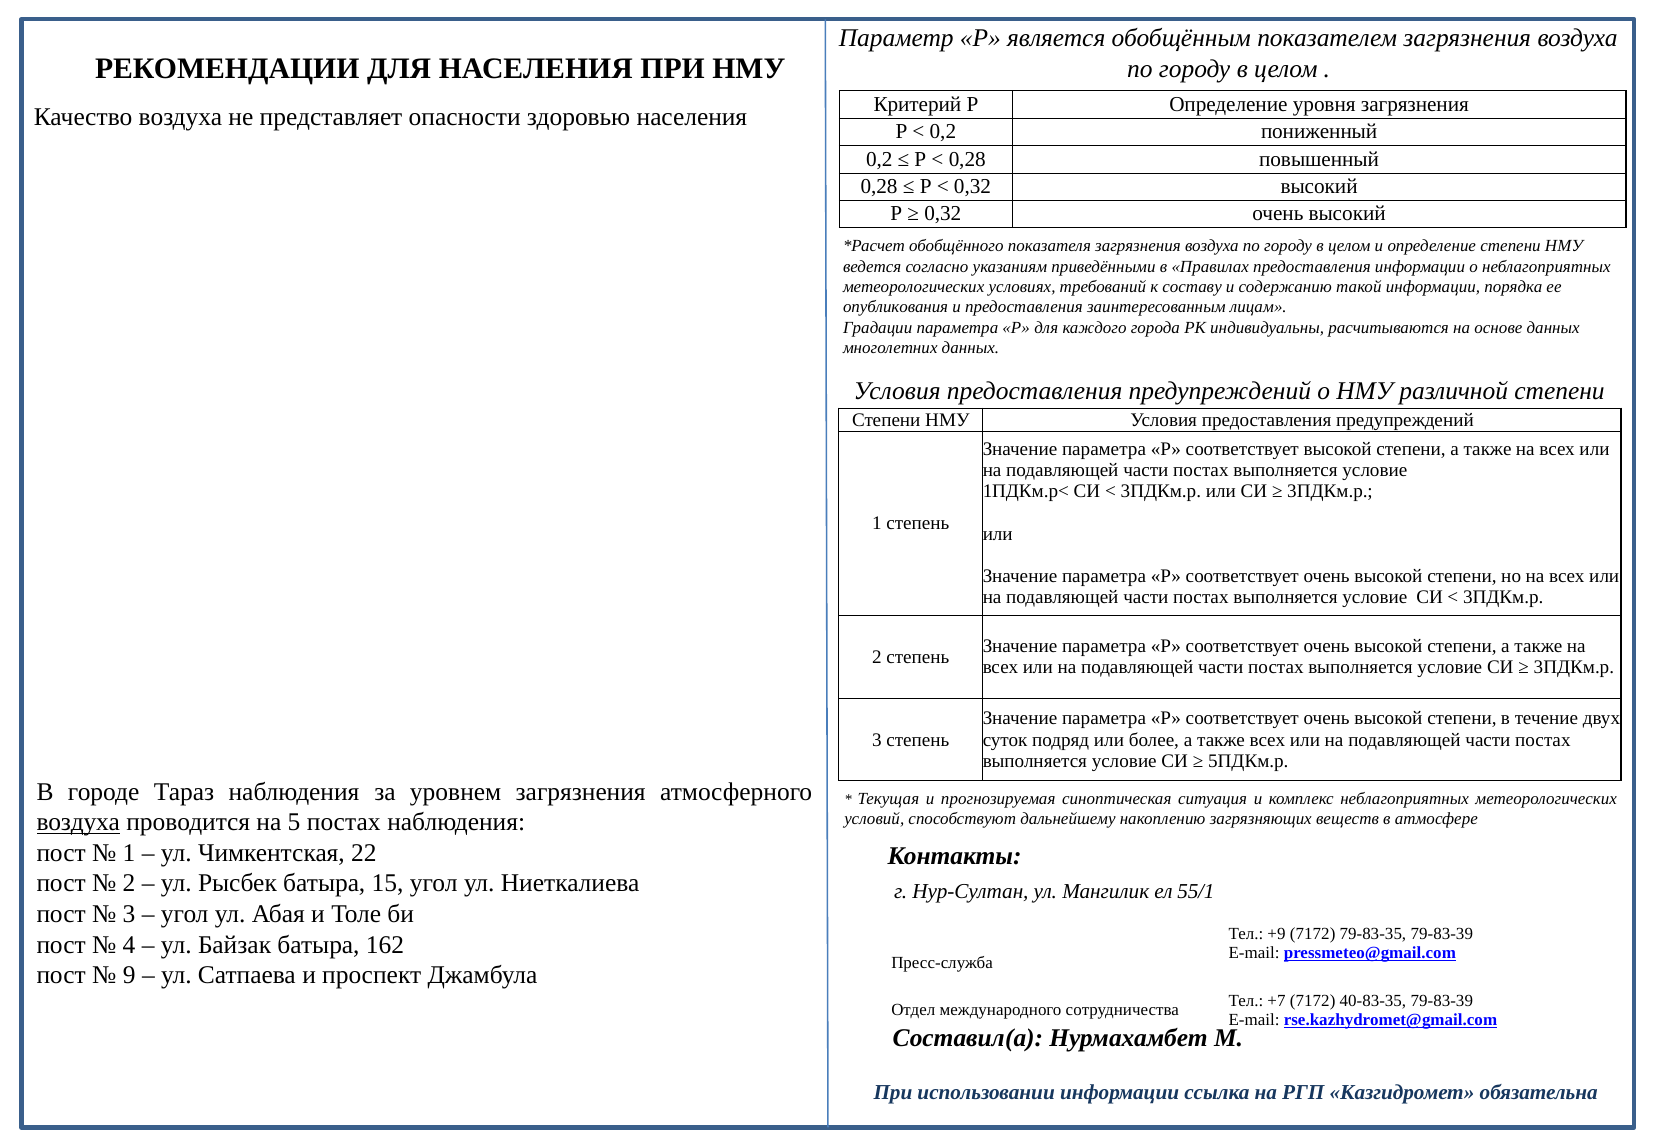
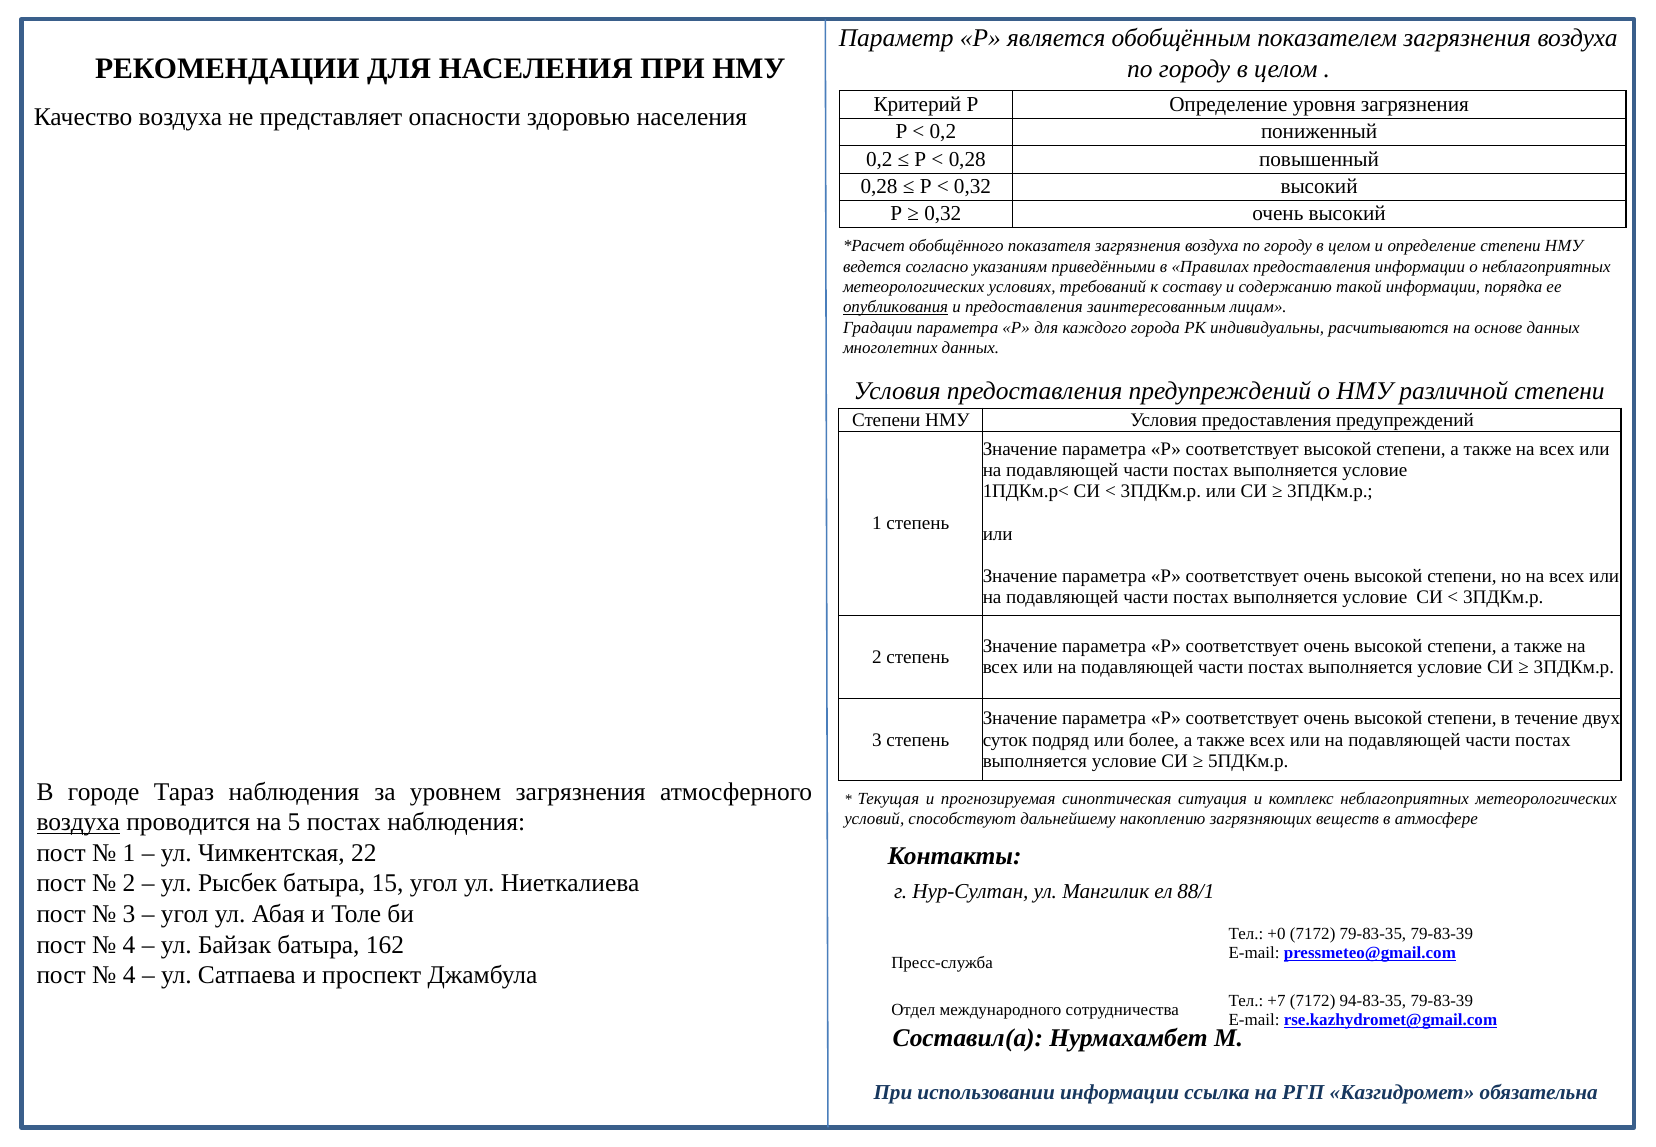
опубликования underline: none -> present (896, 307)
55/1: 55/1 -> 88/1 (1196, 891)
+9: +9 -> +0 (1277, 934)
9: 9 -> 4 (129, 975)
40-83-35: 40-83-35 -> 94-83-35 (1373, 1000)
